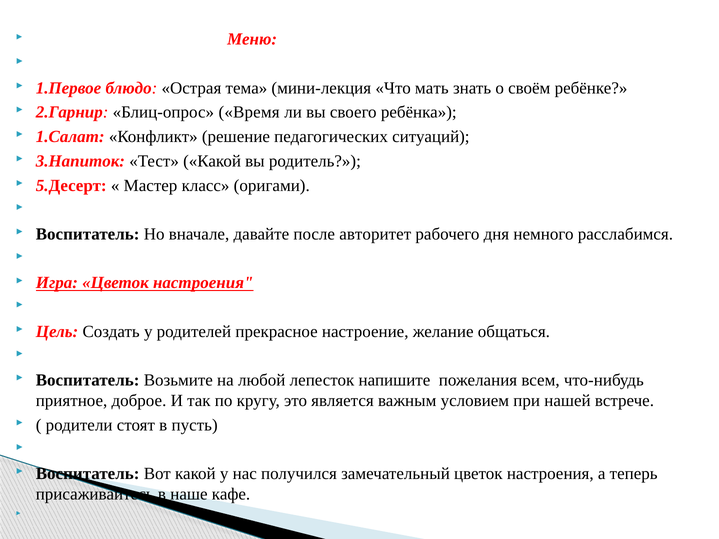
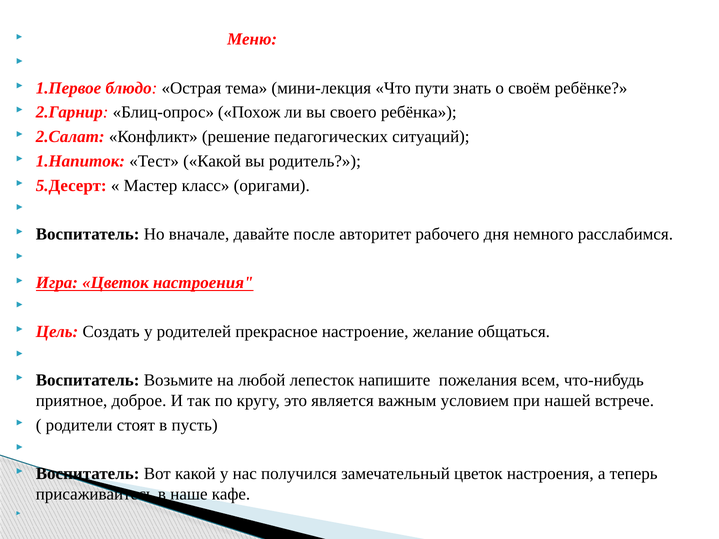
мать: мать -> пути (432, 88)
Время: Время -> Похож (249, 112)
1.Салат: 1.Салат -> 2.Салат (70, 137)
3.Напиток: 3.Напиток -> 1.Напиток (80, 161)
